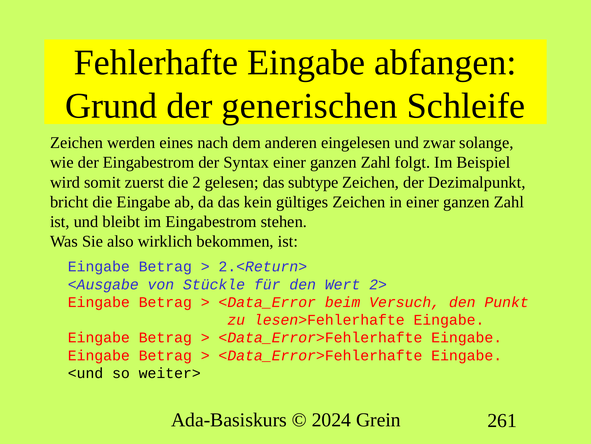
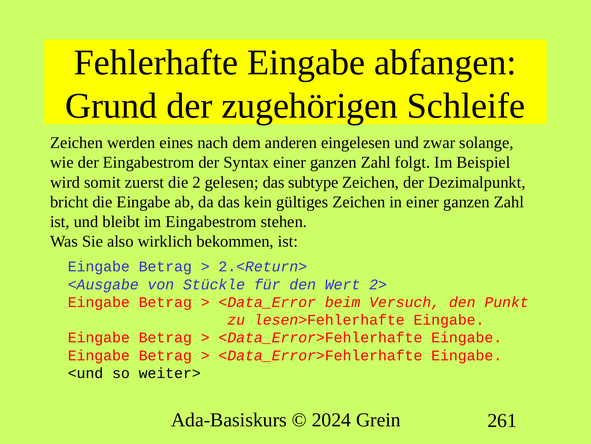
generischen: generischen -> zugehörigen (310, 106)
